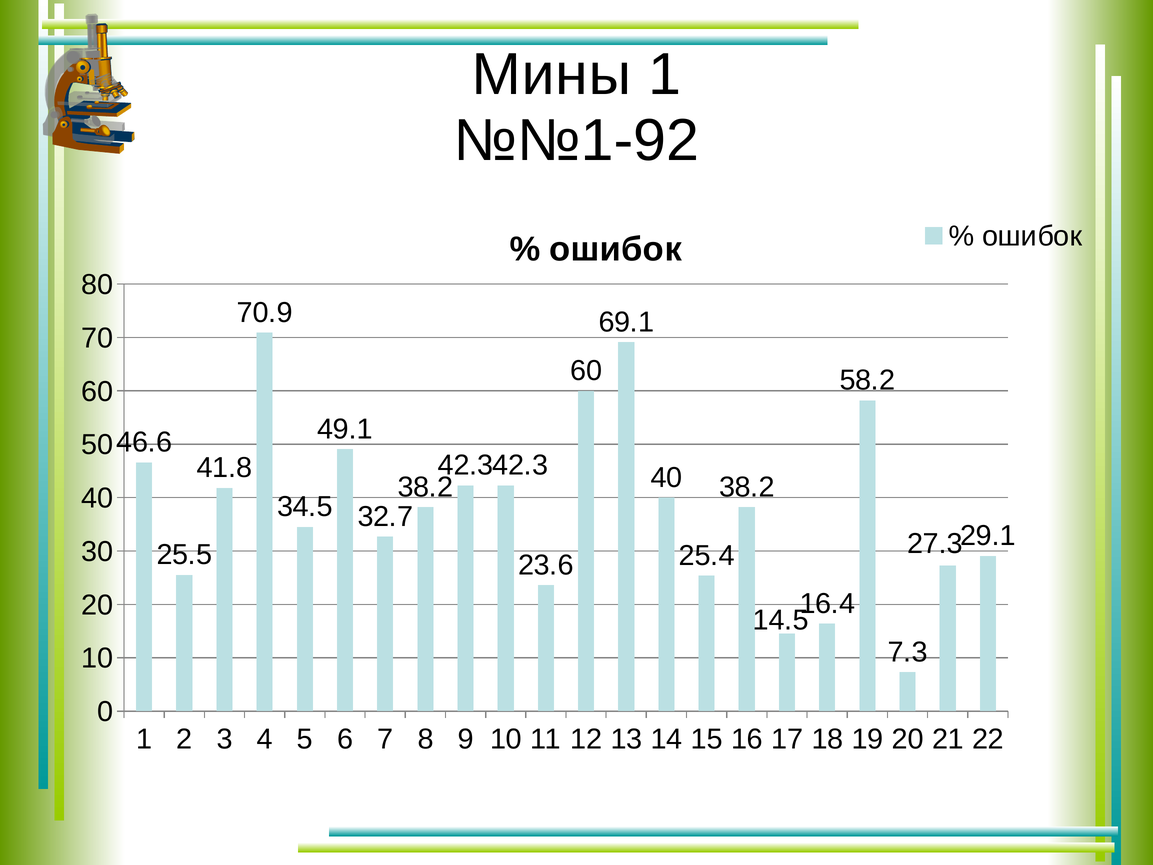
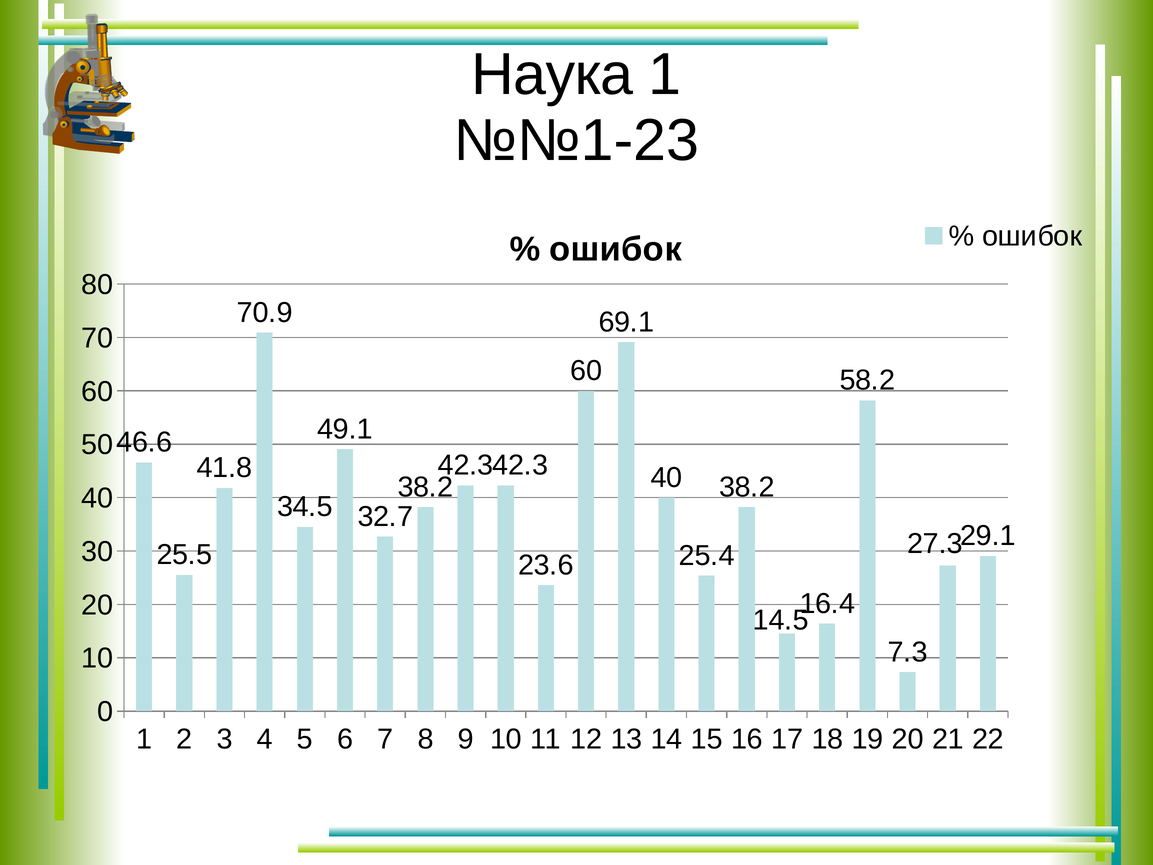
Мины: Мины -> Наука (552, 75)
№№1-92: №№1-92 -> №№1-23 (576, 141)
